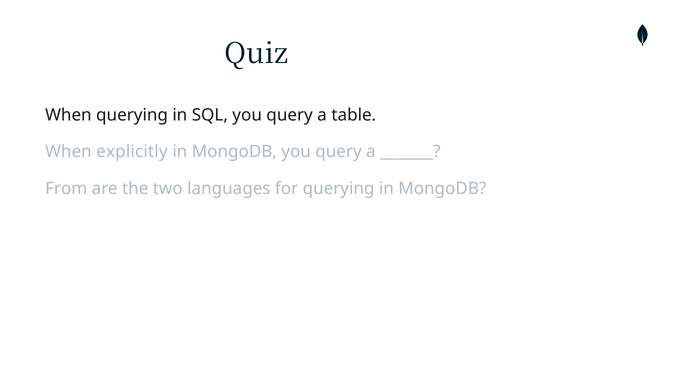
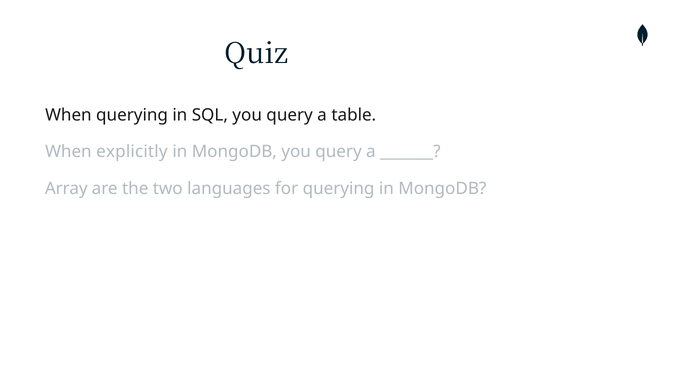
From: From -> Array (66, 189)
